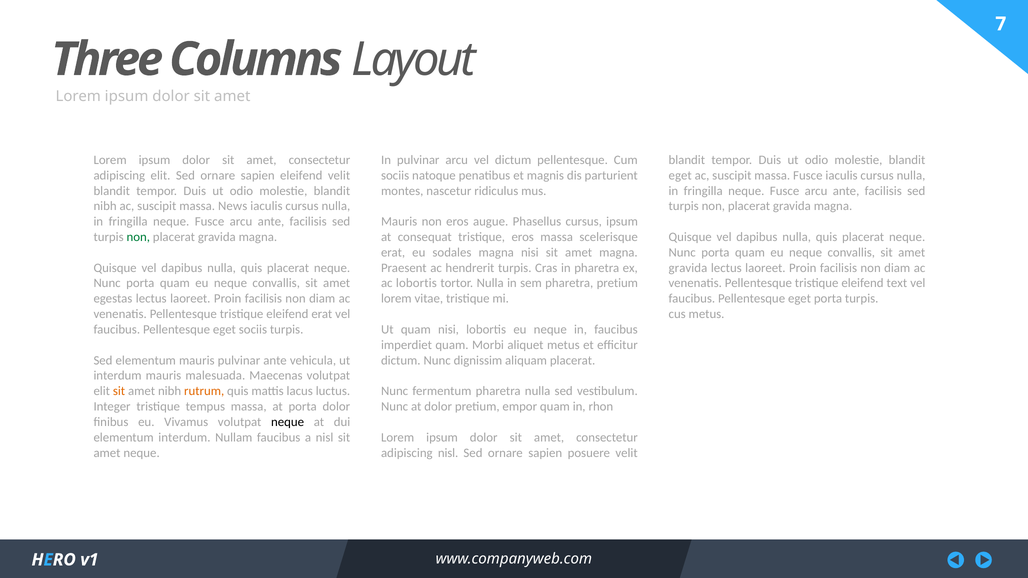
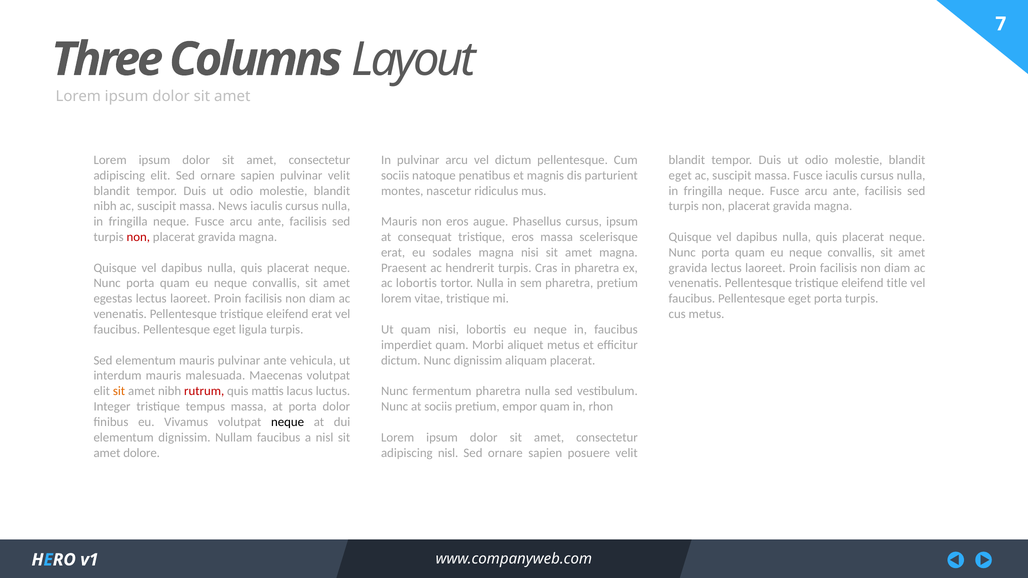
sapien eleifend: eleifend -> pulvinar (301, 175)
non colour: green -> red (138, 237)
text: text -> title (897, 283)
eget sociis: sociis -> ligula (253, 330)
rutrum colour: orange -> red (204, 391)
at dolor: dolor -> sociis (438, 407)
elementum interdum: interdum -> dignissim (184, 438)
amet neque: neque -> dolore (142, 453)
